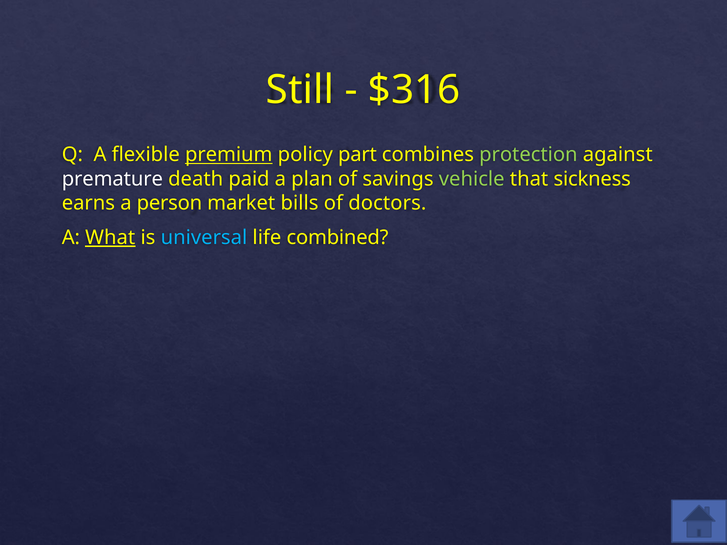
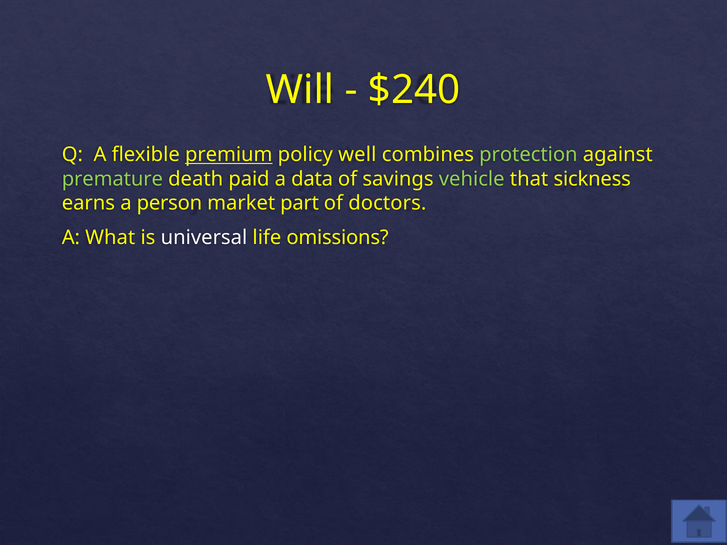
Still: Still -> Will (300, 90)
$316: $316 -> $240 (414, 90)
part: part -> well (357, 155)
premature colour: white -> light green (112, 179)
plan: plan -> data (312, 179)
bills: bills -> part (300, 203)
What underline: present -> none (110, 238)
universal colour: light blue -> white (204, 238)
combined: combined -> omissions (338, 238)
